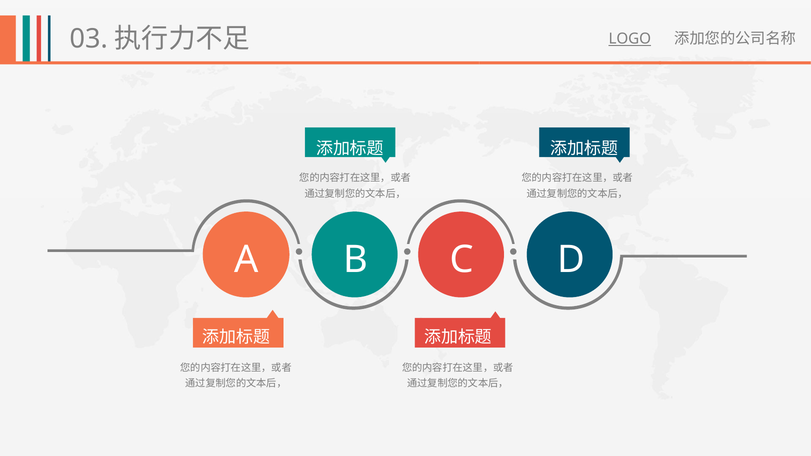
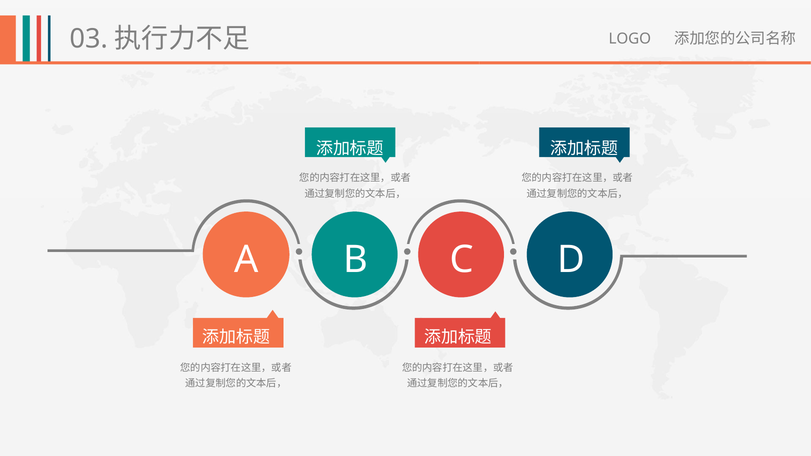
LOGO underline: present -> none (630, 39)
